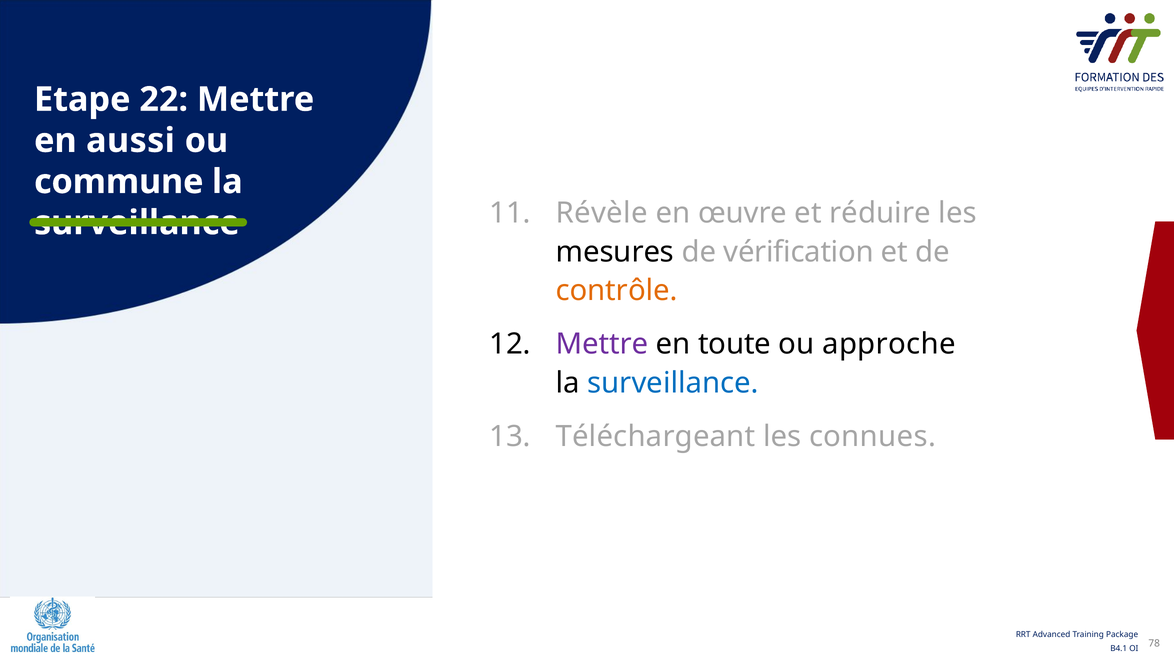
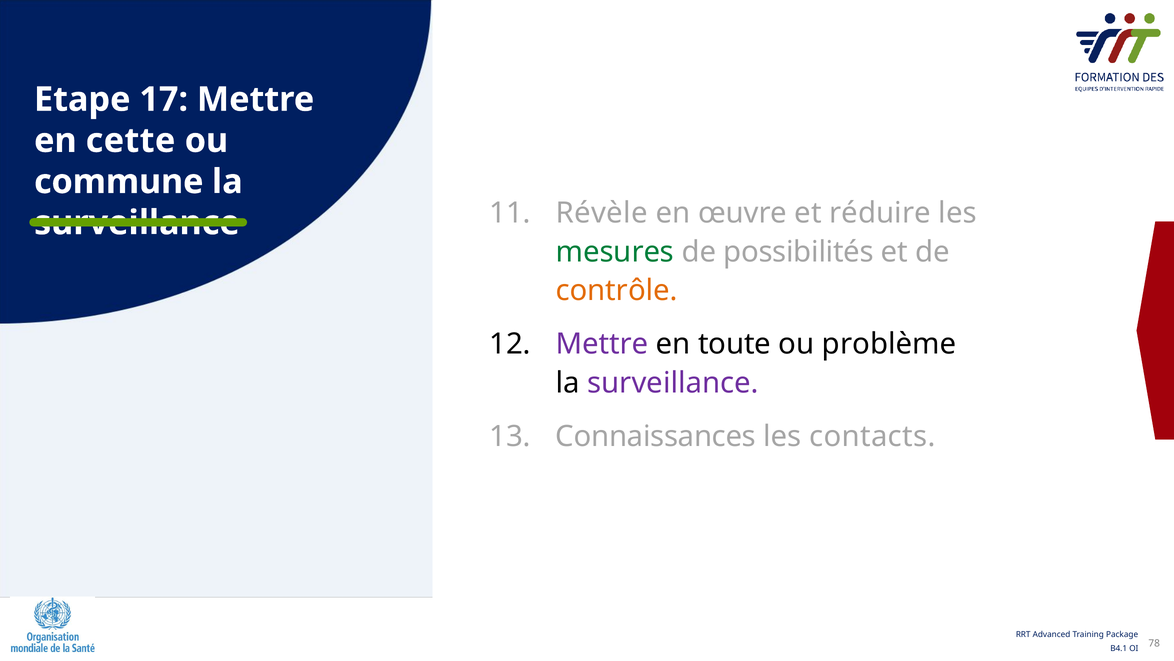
22: 22 -> 17 (164, 99)
aussi: aussi -> cette (130, 140)
mesures colour: black -> green (615, 252)
vérification: vérification -> possibilités (799, 252)
approche: approche -> problème (889, 344)
surveillance colour: blue -> purple (673, 383)
Téléchargeant: Téléchargeant -> Connaissances (656, 436)
connues: connues -> contacts (872, 436)
